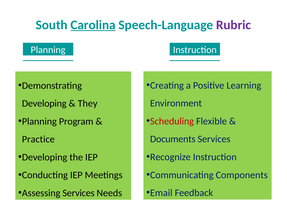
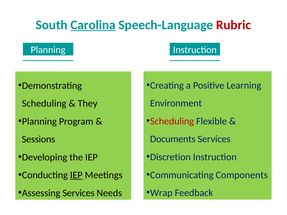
Rubric colour: purple -> red (234, 25)
Developing: Developing -> Scheduling (44, 104)
Practice: Practice -> Sessions (38, 139)
Recognize: Recognize -> Discretion (170, 157)
IEP underline: none -> present (76, 175)
Email: Email -> Wrap (161, 193)
